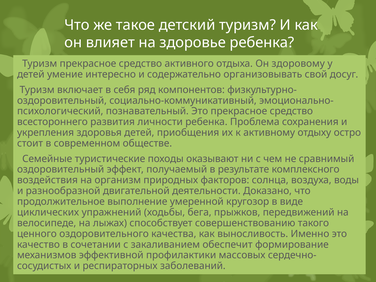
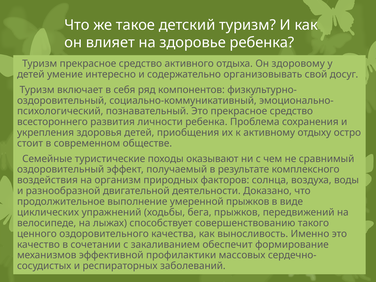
умеренной кругозор: кругозор -> прыжков (248, 202)
